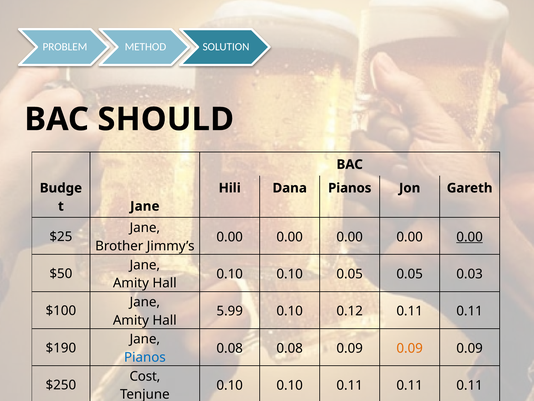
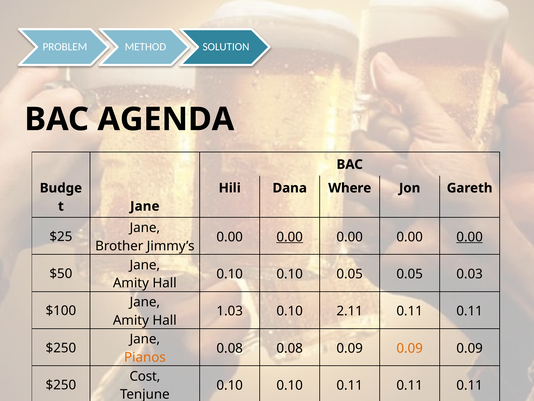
SHOULD: SHOULD -> AGENDA (166, 119)
Dana Pianos: Pianos -> Where (350, 188)
0.00 underline: none -> present (290, 237)
5.99: 5.99 -> 1.03 (230, 311)
0.12: 0.12 -> 2.11 (350, 311)
$190: $190 -> $250 (61, 348)
Pianos colour: blue -> orange (145, 357)
